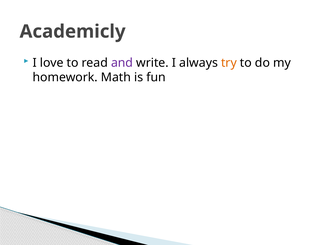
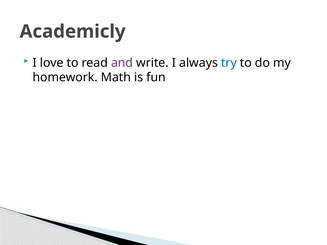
try colour: orange -> blue (229, 63)
